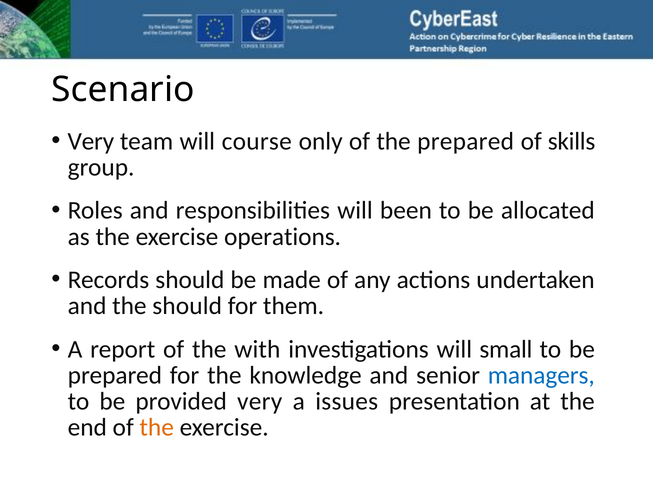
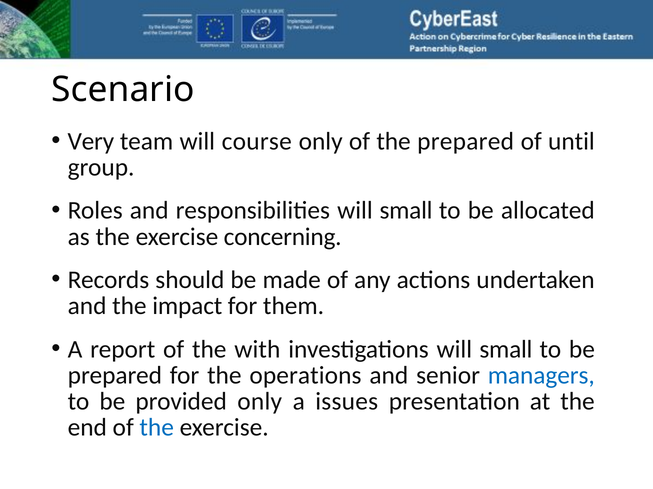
skills: skills -> until (571, 141)
responsibilities will been: been -> small (406, 211)
operations: operations -> concerning (283, 237)
the should: should -> impact (187, 307)
knowledge: knowledge -> operations (305, 376)
provided very: very -> only (260, 402)
the colour: orange -> blue (157, 428)
